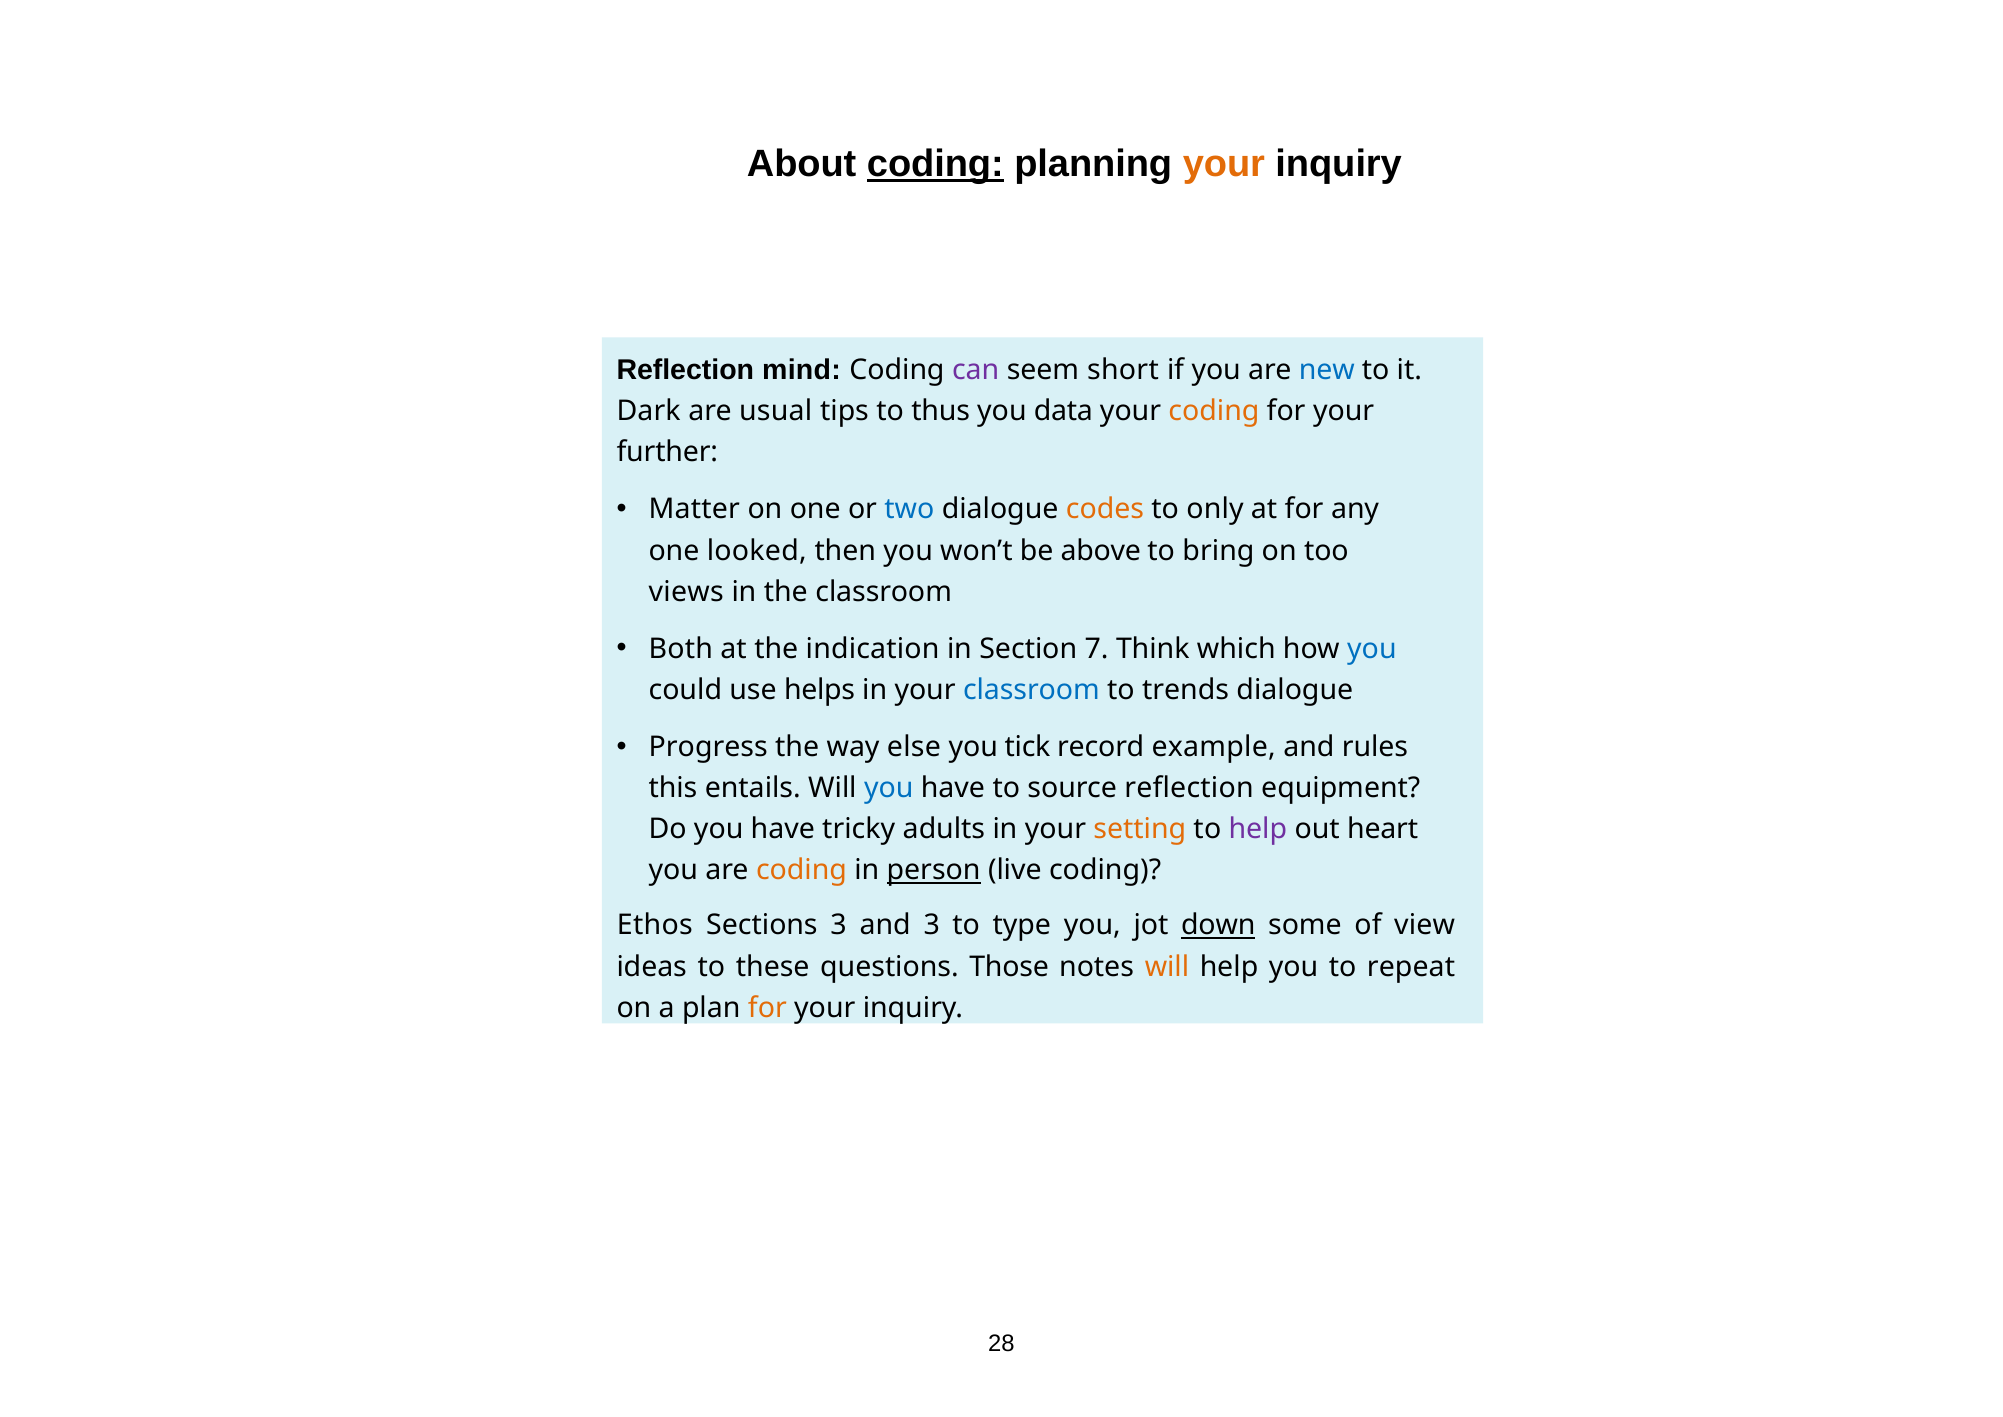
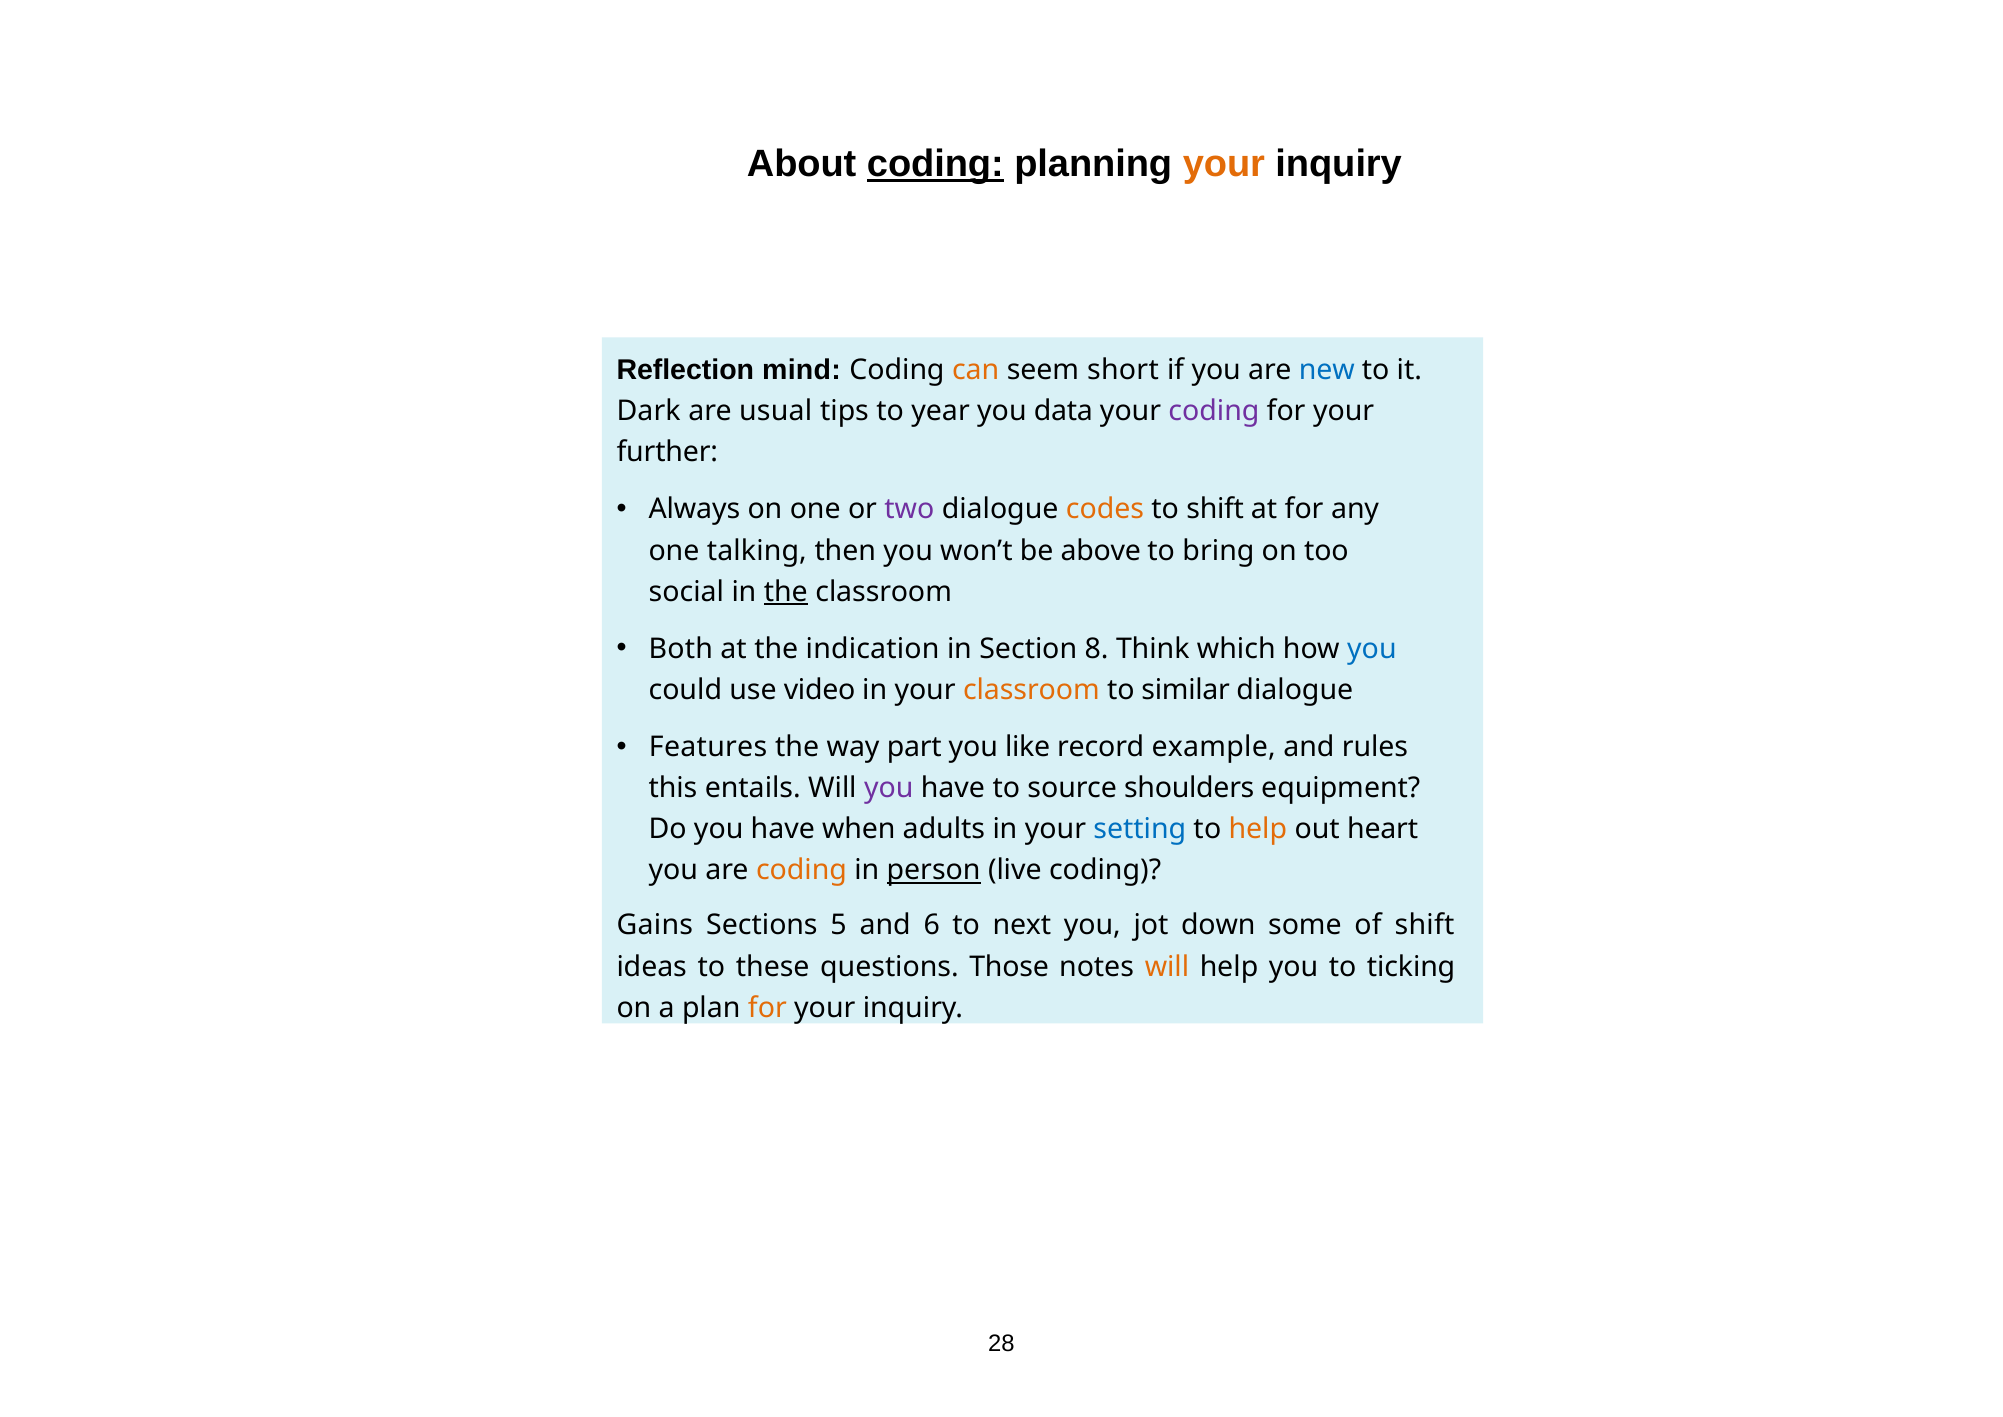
can colour: purple -> orange (976, 370)
thus: thus -> year (941, 411)
coding colour: orange -> purple (1214, 411)
Matter: Matter -> Always (694, 509)
two colour: blue -> purple (909, 509)
to only: only -> shift (1215, 509)
looked: looked -> talking (757, 550)
views: views -> social (686, 592)
the underline: none -> present (786, 592)
7: 7 -> 8 (1097, 649)
helps: helps -> video (820, 690)
classroom colour: blue -> orange (1031, 690)
trends: trends -> similar (1186, 690)
Progress: Progress -> Features (708, 747)
else: else -> part (914, 747)
tick: tick -> like (1028, 747)
you colour: blue -> purple (889, 788)
source reflection: reflection -> shoulders (1189, 788)
tricky: tricky -> when (859, 829)
setting colour: orange -> blue (1140, 829)
help colour: purple -> orange (1258, 829)
Ethos: Ethos -> Gains (655, 925)
Sections 3: 3 -> 5 (839, 925)
and 3: 3 -> 6 (932, 925)
type: type -> next (1022, 925)
down underline: present -> none (1218, 925)
of view: view -> shift (1425, 925)
repeat: repeat -> ticking (1411, 967)
